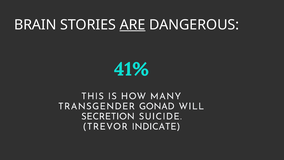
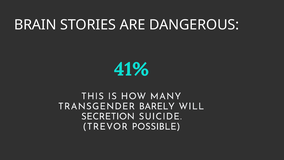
ARE underline: present -> none (133, 25)
GONAD: GONAD -> BARELY (157, 106)
INDICATE: INDICATE -> POSSIBLE (156, 126)
